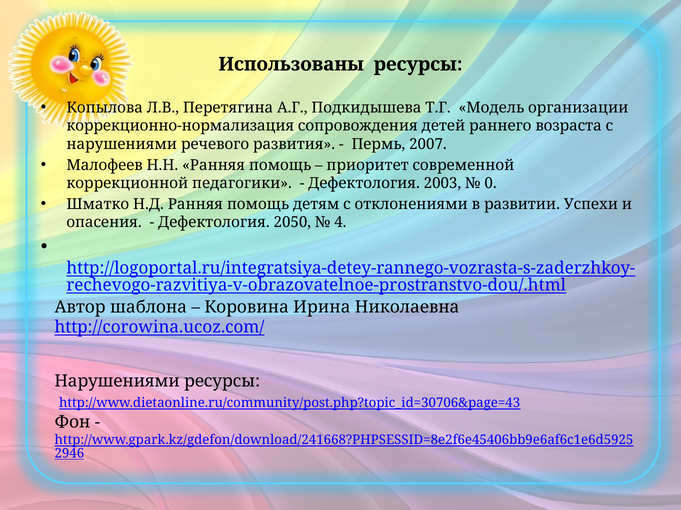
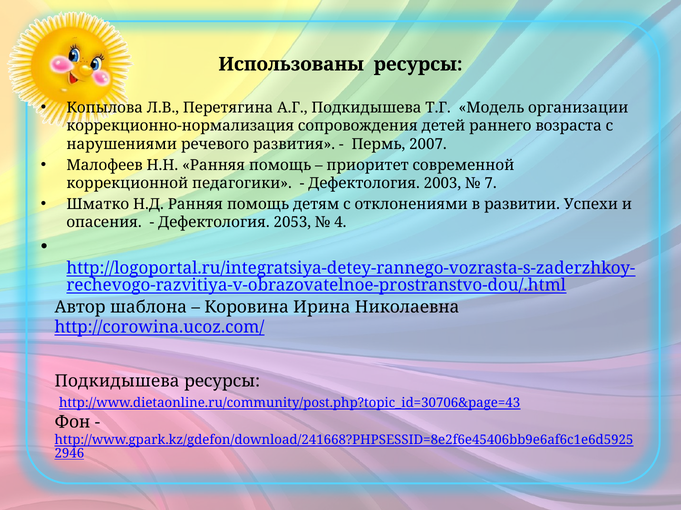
0: 0 -> 7 (491, 184)
2050: 2050 -> 2053 (292, 223)
Нарушениями: Нарушениями -> Подкидышева (117, 382)
